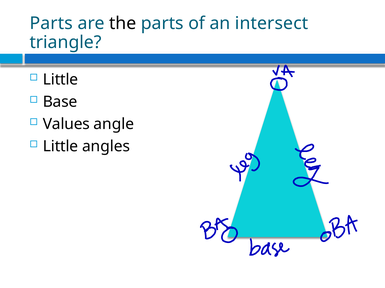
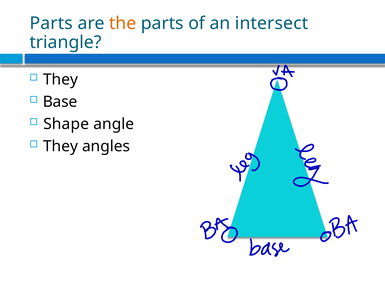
the colour: black -> orange (123, 23)
Little: Little -> They (61, 80)
Values: Values -> Shape (66, 124)
Little: Little -> They (61, 147)
